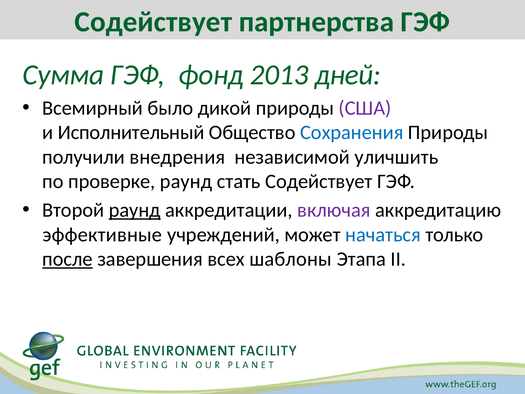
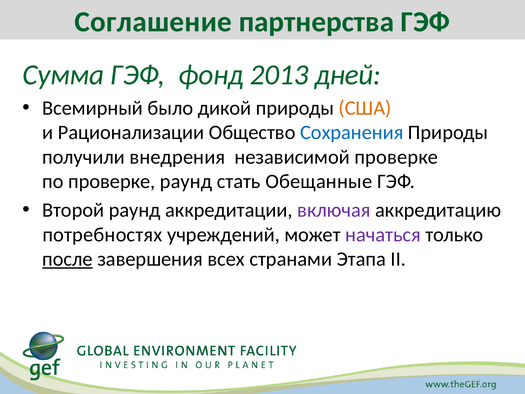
Содействует: Содействует -> Соглашение (153, 22)
США colour: purple -> orange (365, 108)
Исполнительный: Исполнительный -> Рационализации (131, 132)
независимой уличшить: уличшить -> проверке (396, 157)
стать Содействует: Содействует -> Обещанные (319, 181)
раунд underline: present -> none (135, 210)
эффективные: эффективные -> потребностях (102, 235)
начаться colour: blue -> purple (383, 235)
шаблоны: шаблоны -> странами (291, 259)
